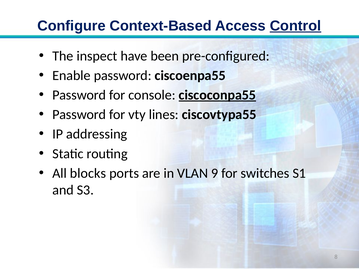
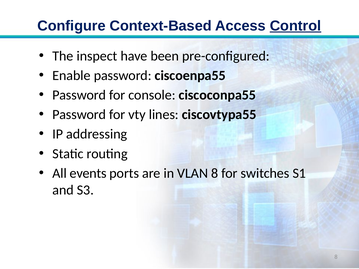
ciscoconpa55 underline: present -> none (217, 95)
blocks: blocks -> events (88, 173)
VLAN 9: 9 -> 8 (215, 173)
